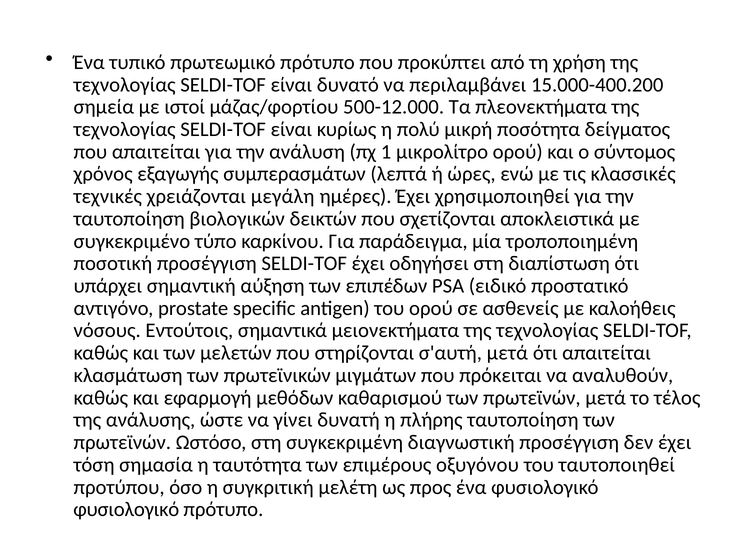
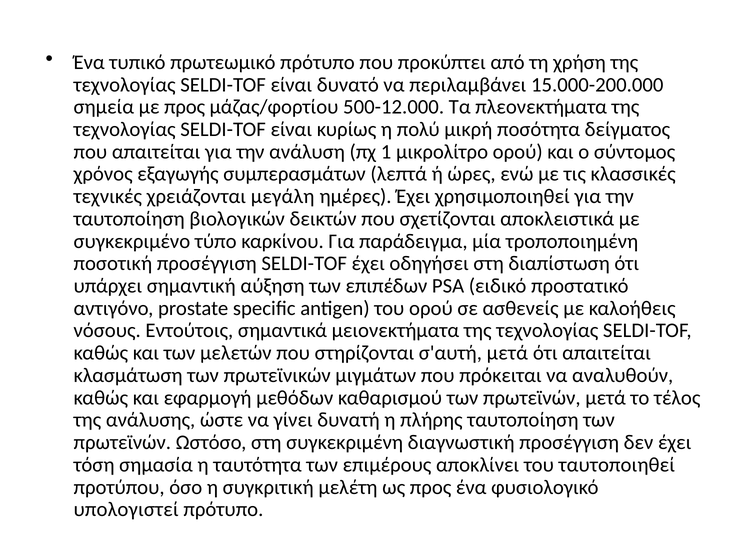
15.000-400.200: 15.000-400.200 -> 15.000-200.000 (597, 85)
με ιστοί: ιστοί -> προς (185, 107)
οξυγόνου: οξυγόνου -> αποκλίνει (478, 465)
φυσιολογικό: φυσιολογικό -> υπολογιστεί (126, 510)
